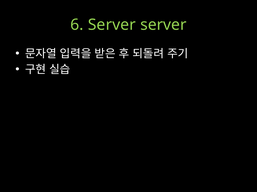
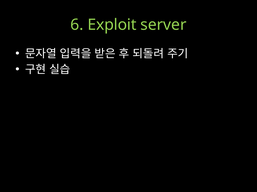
6 Server: Server -> Exploit (112, 25)
